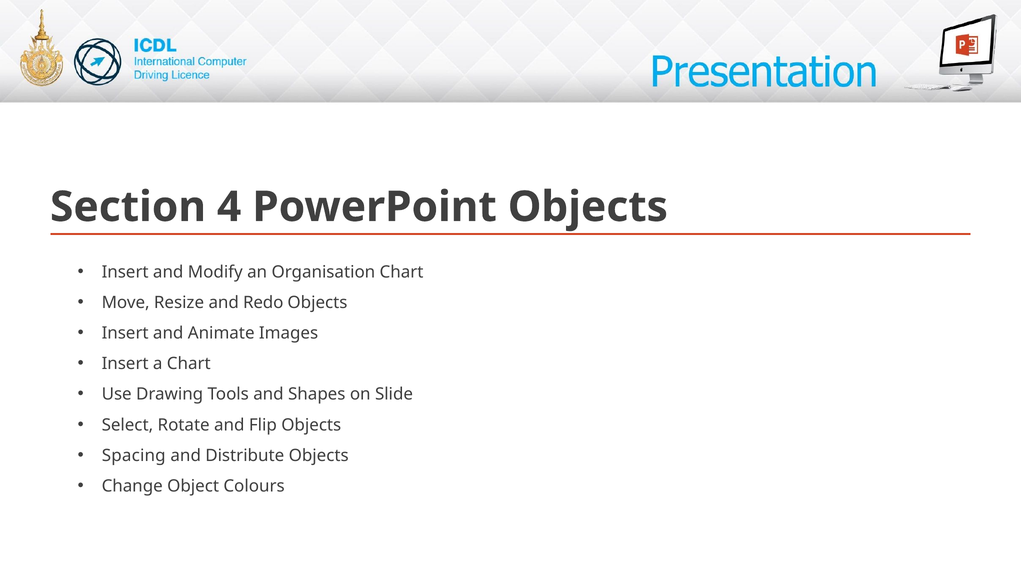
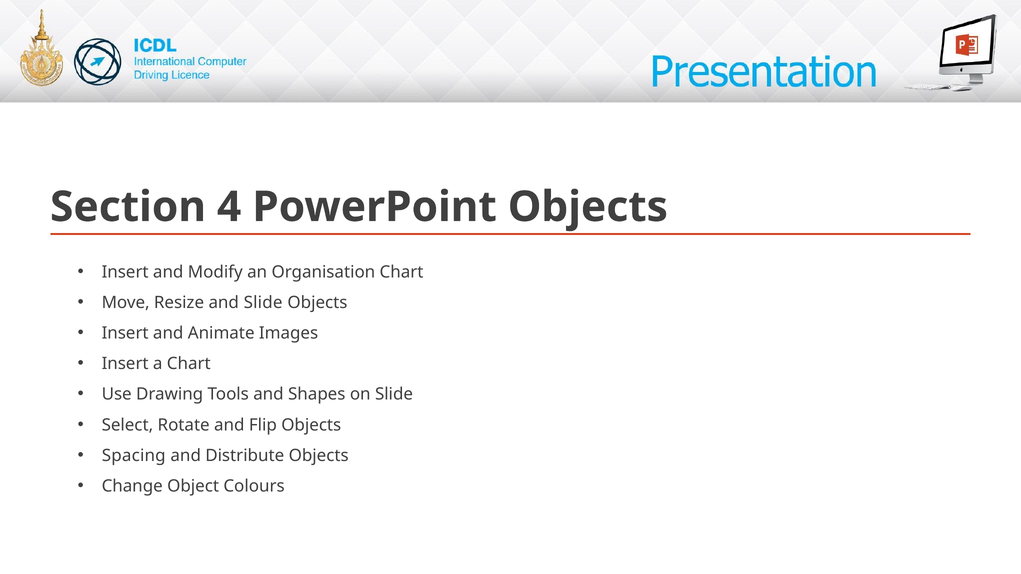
and Redo: Redo -> Slide (263, 303)
